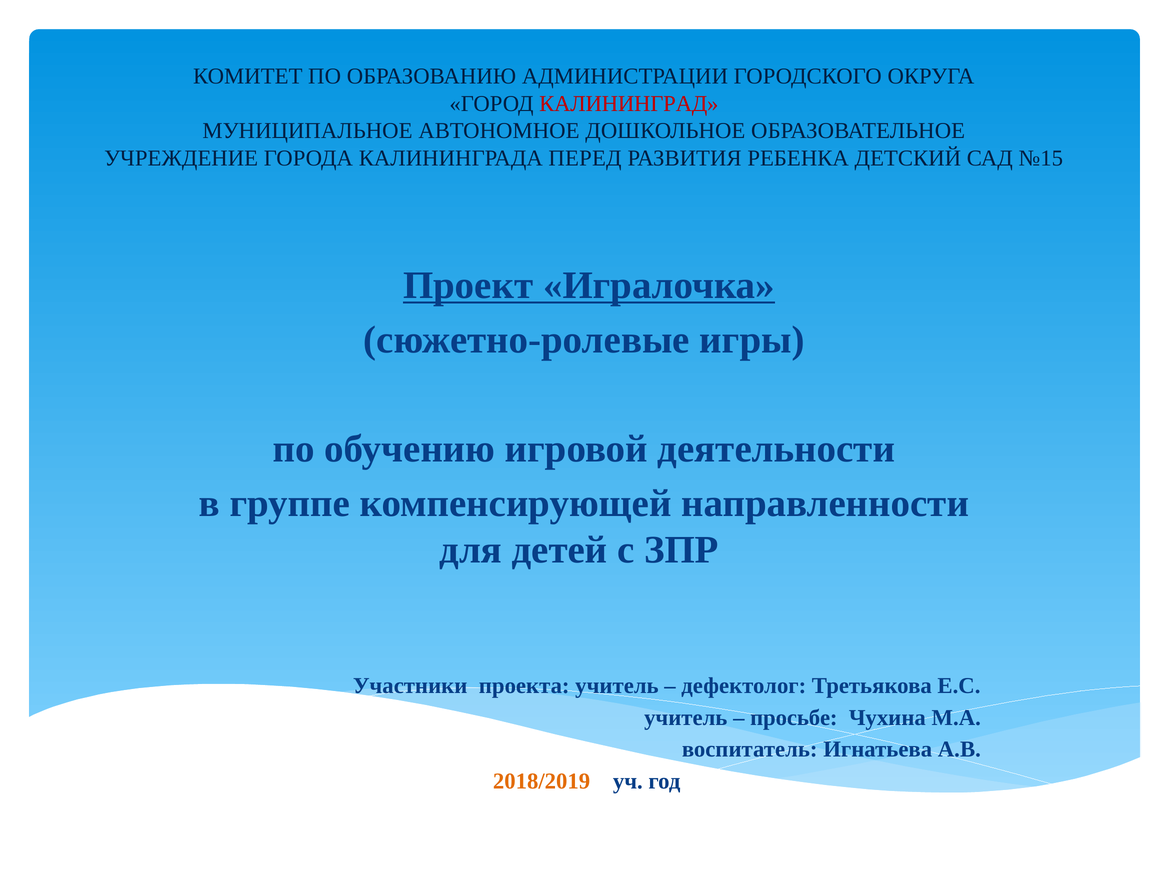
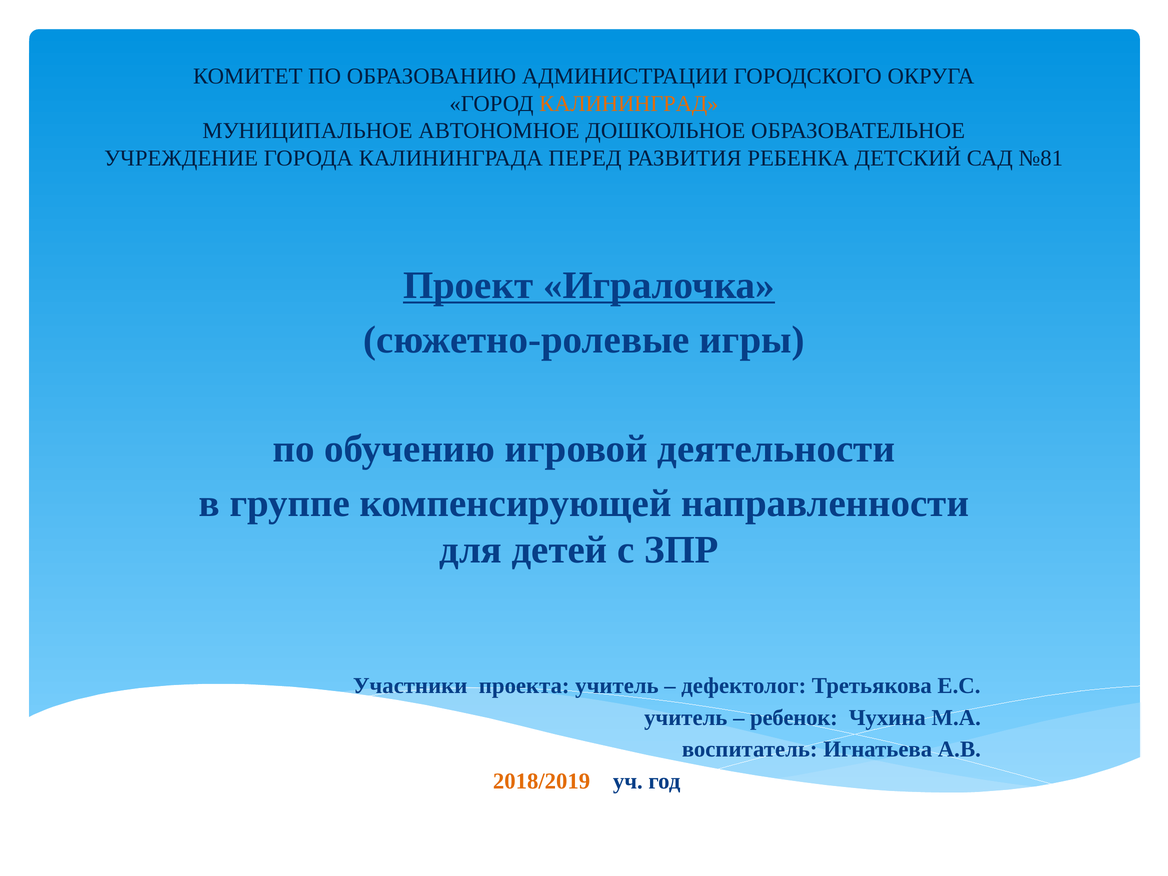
КАЛИНИНГРАД colour: red -> orange (629, 104)
№15: №15 -> №81 (1041, 158)
просьбе: просьбе -> ребенок (794, 718)
